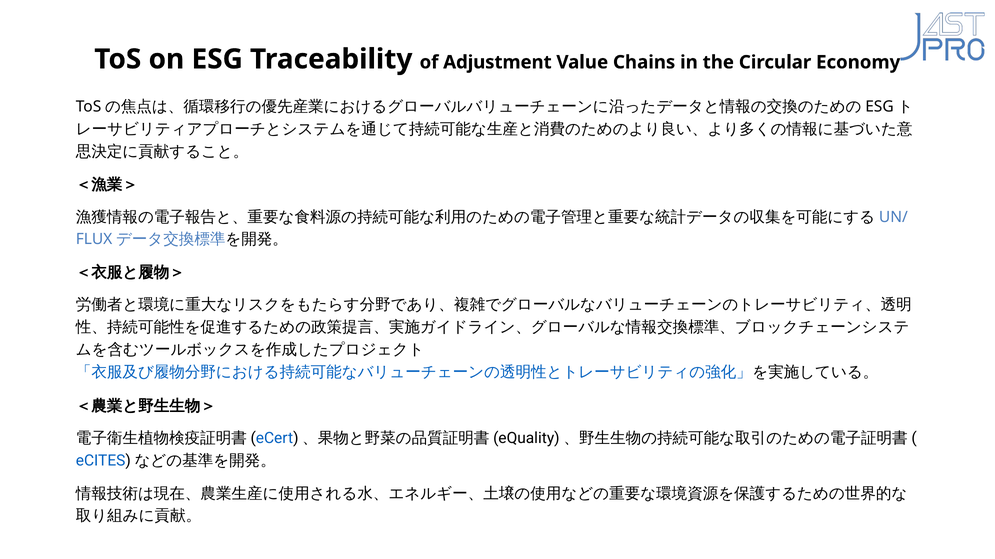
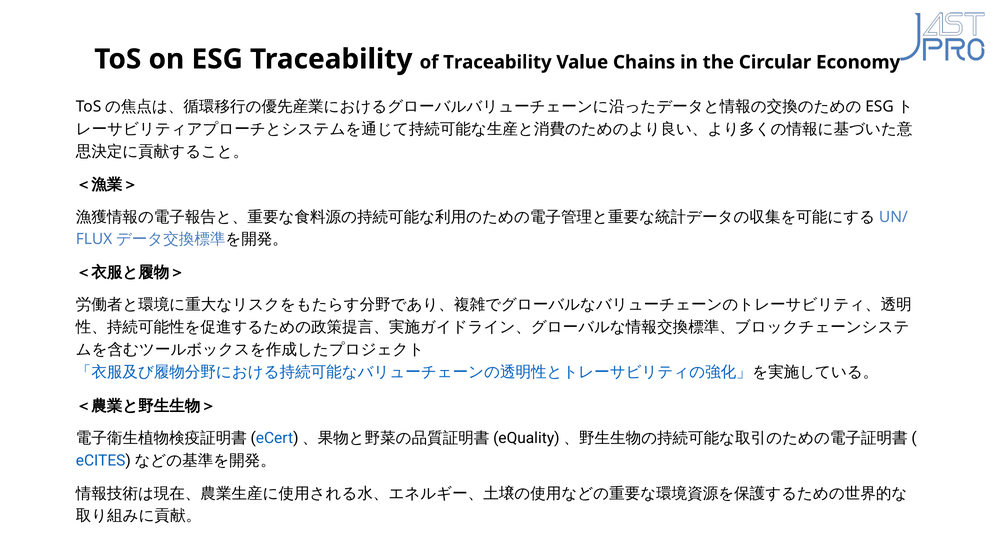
of Adjustment: Adjustment -> Traceability (497, 62)
